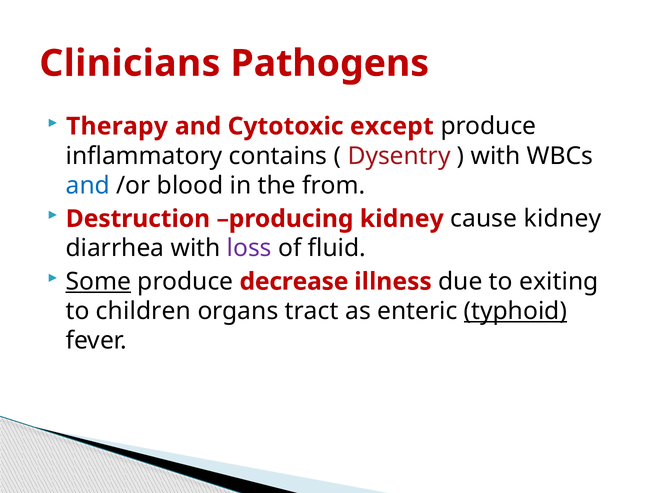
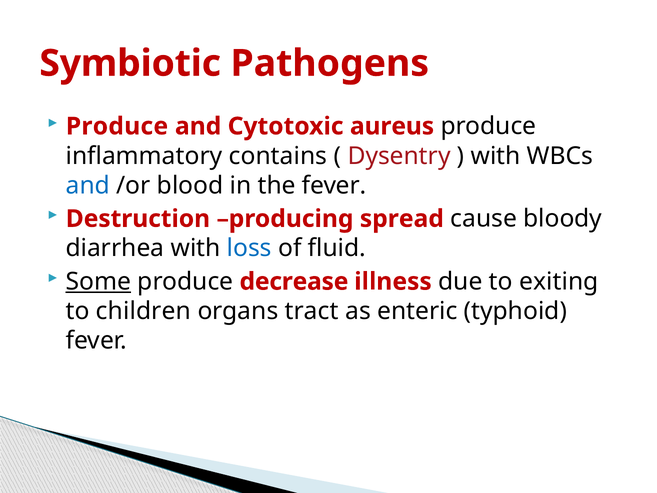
Clinicians: Clinicians -> Symbiotic (130, 63)
Therapy: Therapy -> Produce (117, 126)
except: except -> aureus (392, 126)
the from: from -> fever (334, 185)
producing kidney: kidney -> spread (402, 219)
cause kidney: kidney -> bloody (563, 219)
loss colour: purple -> blue (249, 248)
typhoid underline: present -> none (515, 311)
